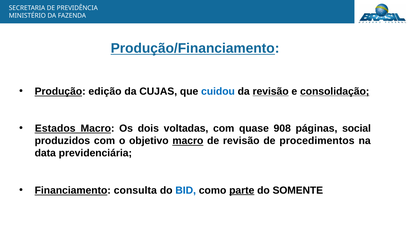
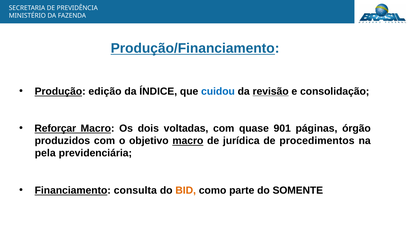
CUJAS: CUJAS -> ÍNDICE (158, 91)
consolidação underline: present -> none (335, 91)
Estados: Estados -> Reforçar (55, 128)
908: 908 -> 901 (282, 128)
social: social -> órgão (356, 128)
de revisão: revisão -> jurídica (241, 141)
data: data -> pela (45, 153)
BID colour: blue -> orange (186, 190)
parte underline: present -> none (242, 190)
